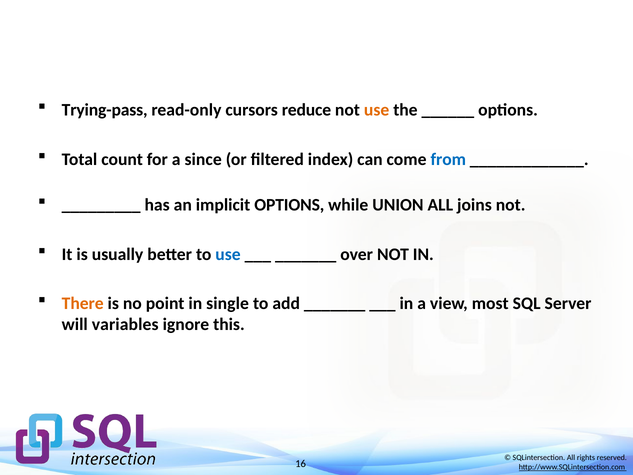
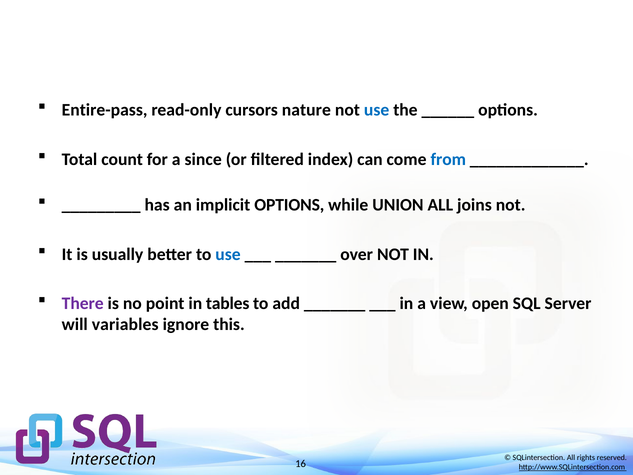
Trying-pass: Trying-pass -> Entire-pass (105, 110)
reduce: reduce -> nature (306, 110)
use colour: orange -> blue (377, 110)
There colour: orange -> purple (83, 303)
single: single -> tables (228, 303)
most: most -> open (490, 303)
